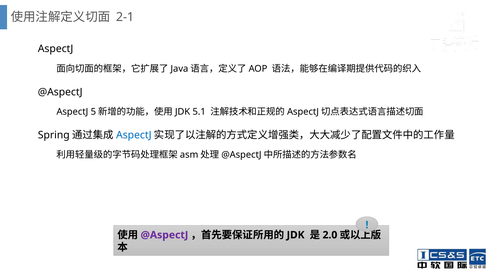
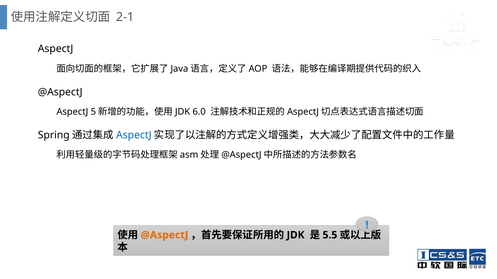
5.1: 5.1 -> 6.0 (199, 112)
@AspectJ colour: purple -> orange (164, 235)
2.0: 2.0 -> 5.5 (330, 235)
